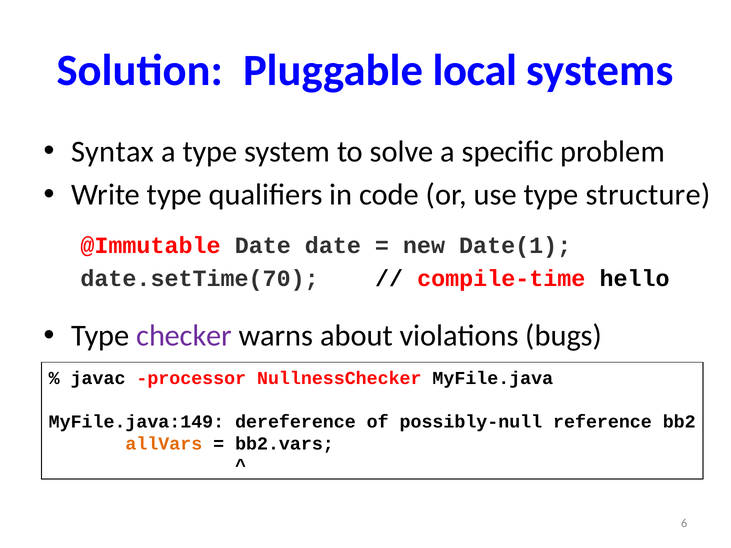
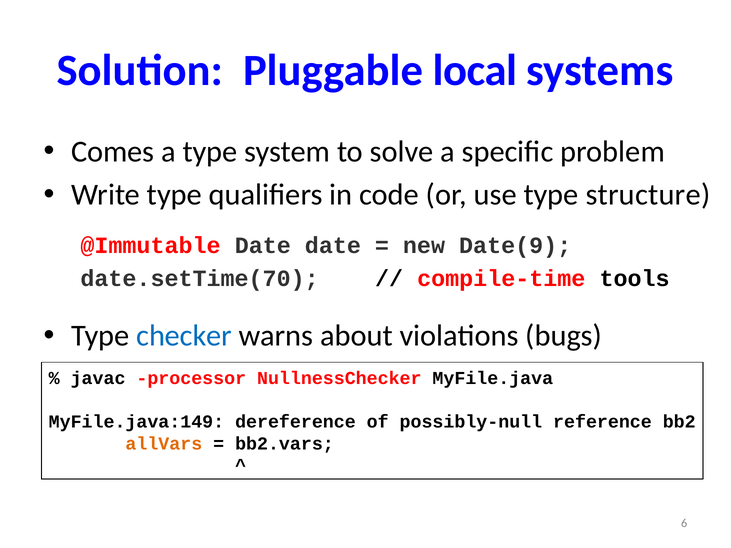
Syntax: Syntax -> Comes (113, 152)
Date(1: Date(1 -> Date(9 (515, 246)
hello: hello -> tools (635, 279)
checker colour: purple -> blue (184, 336)
